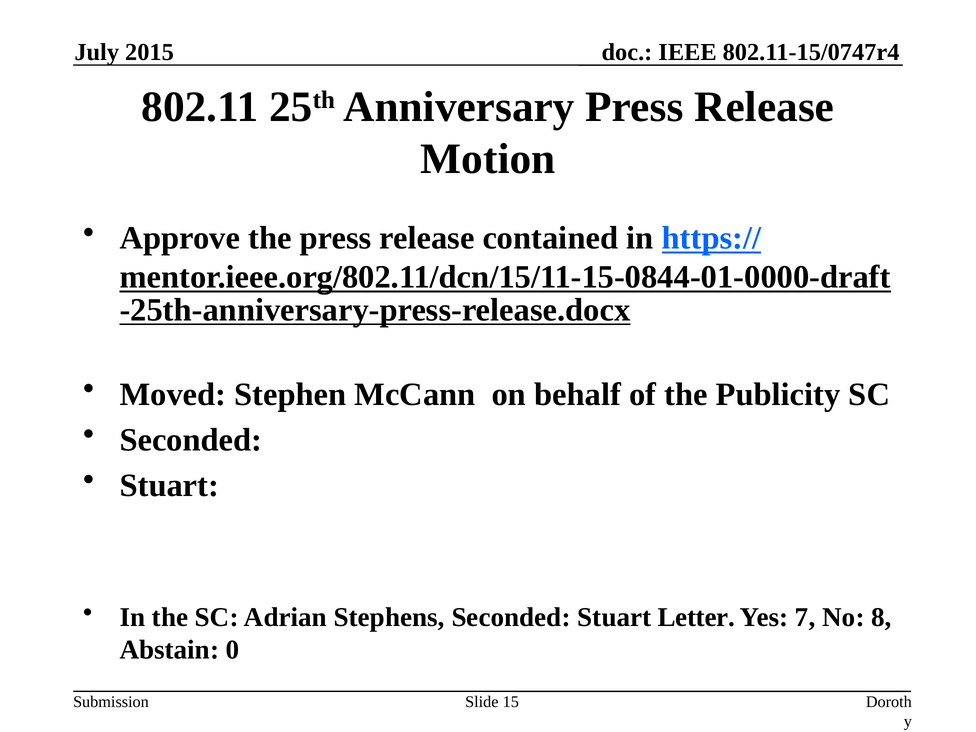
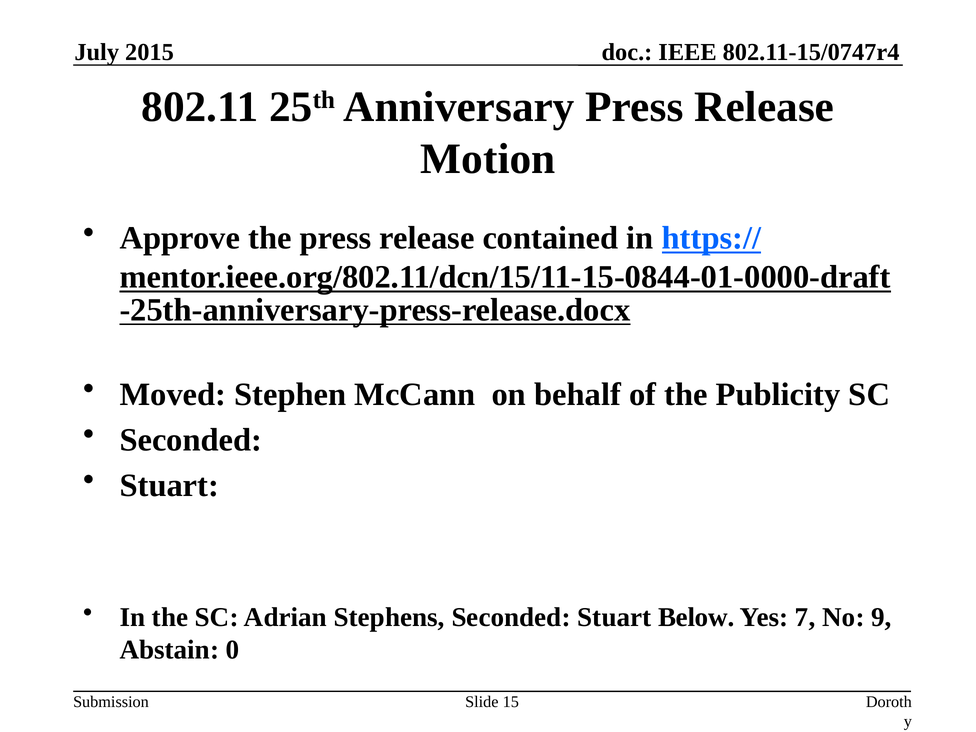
Letter: Letter -> Below (696, 617)
8: 8 -> 9 (882, 617)
